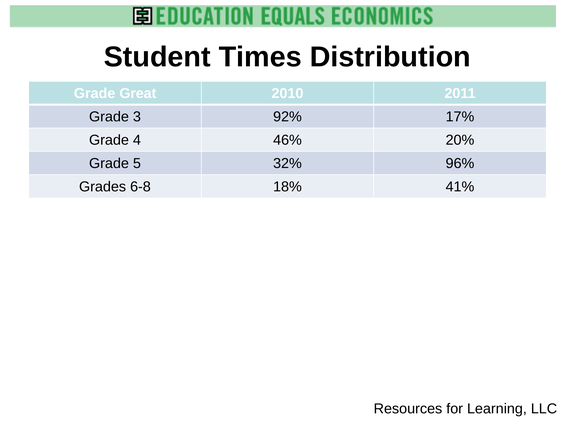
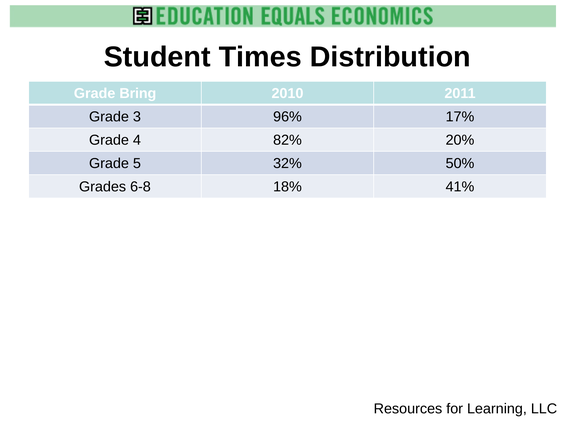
Great: Great -> Bring (138, 93)
92%: 92% -> 96% (287, 117)
46%: 46% -> 82% (287, 140)
96%: 96% -> 50% (460, 163)
